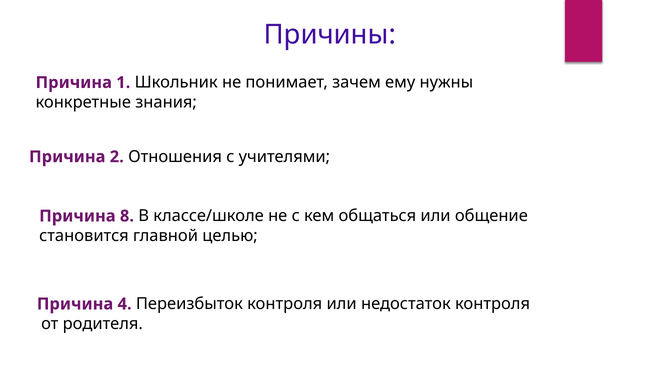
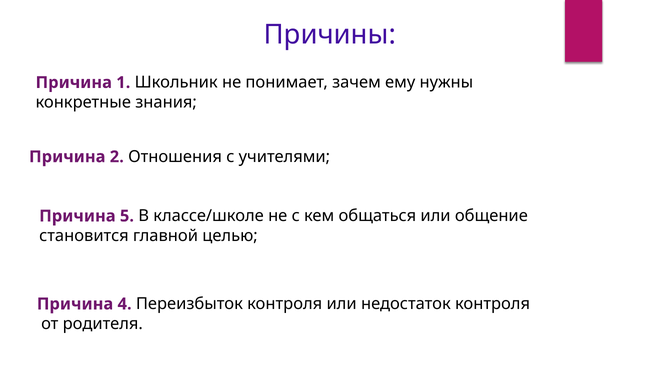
8: 8 -> 5 (127, 216)
